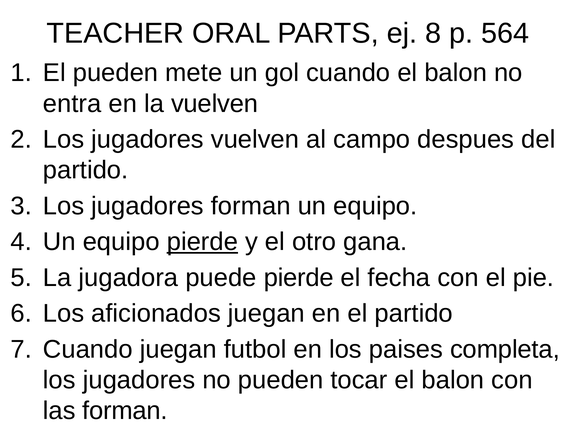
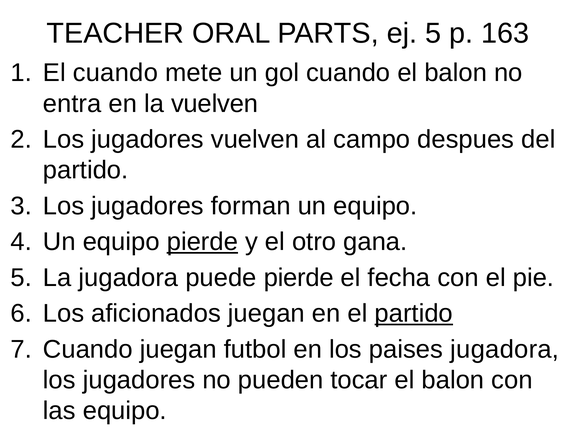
ej 8: 8 -> 5 (433, 33)
564: 564 -> 163 (505, 33)
El pueden: pueden -> cuando (115, 73)
partido underline: none -> present (414, 314)
paises completa: completa -> jugadora (505, 349)
las forman: forman -> equipo (125, 411)
